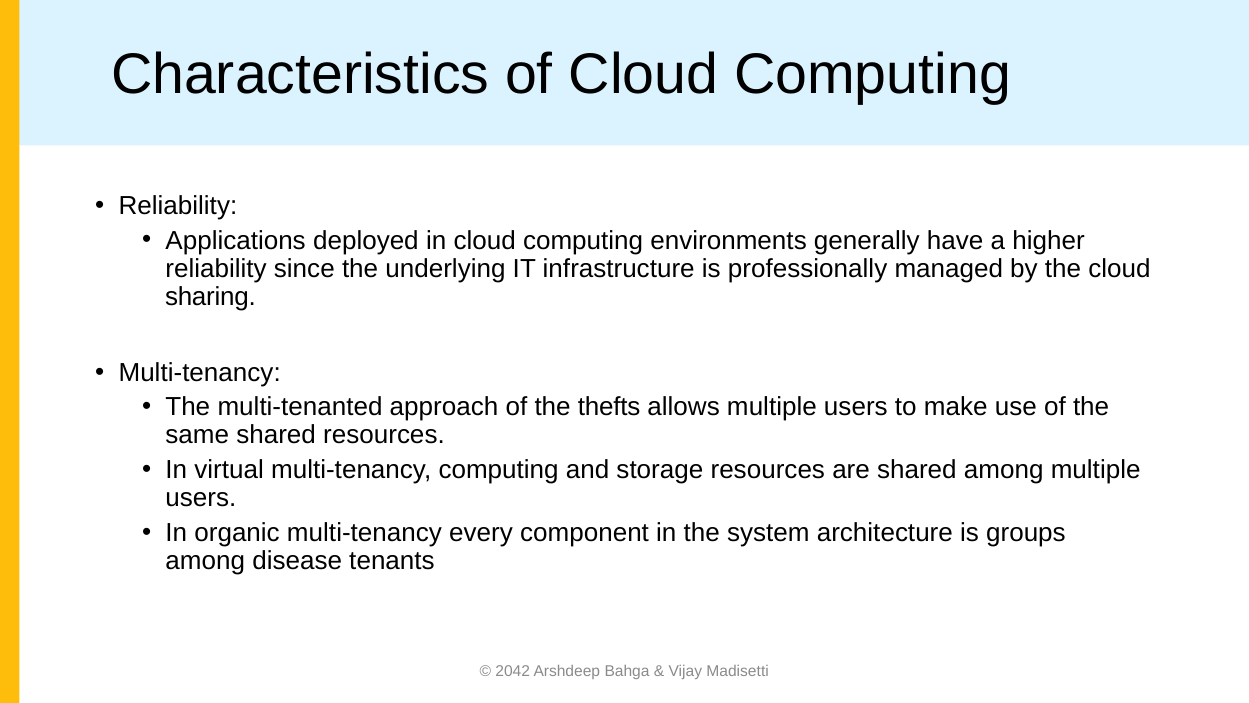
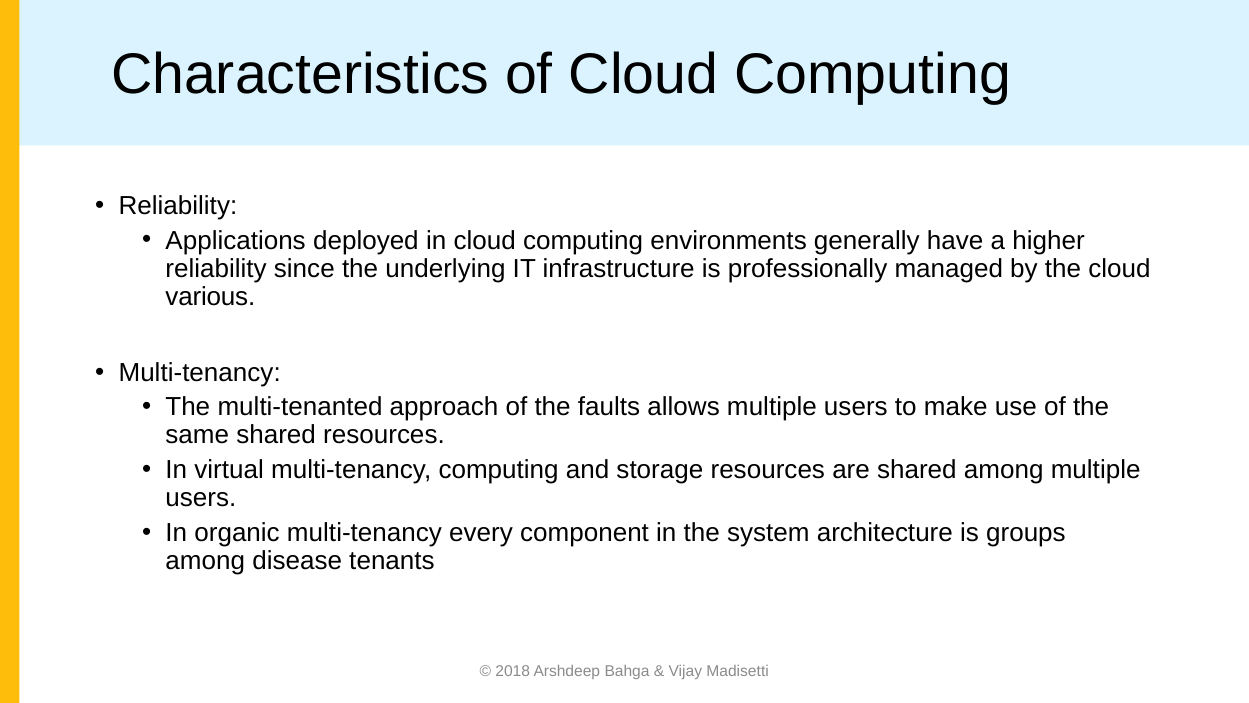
sharing: sharing -> various (210, 297)
thefts: thefts -> faults (609, 407)
2042: 2042 -> 2018 (513, 671)
